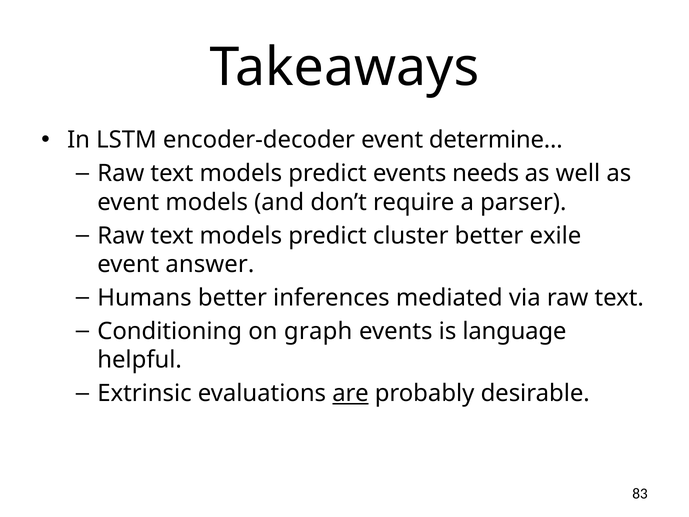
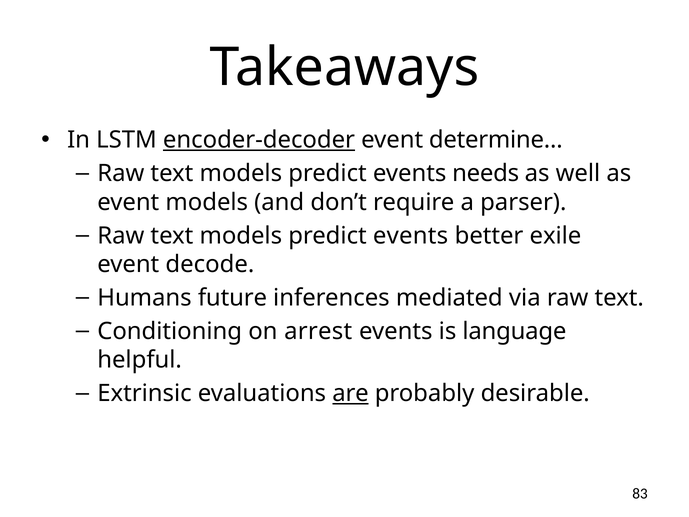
encoder-decoder underline: none -> present (259, 140)
cluster: cluster -> events (411, 236)
answer: answer -> decode (210, 264)
Humans better: better -> future (232, 298)
graph: graph -> arrest (318, 331)
